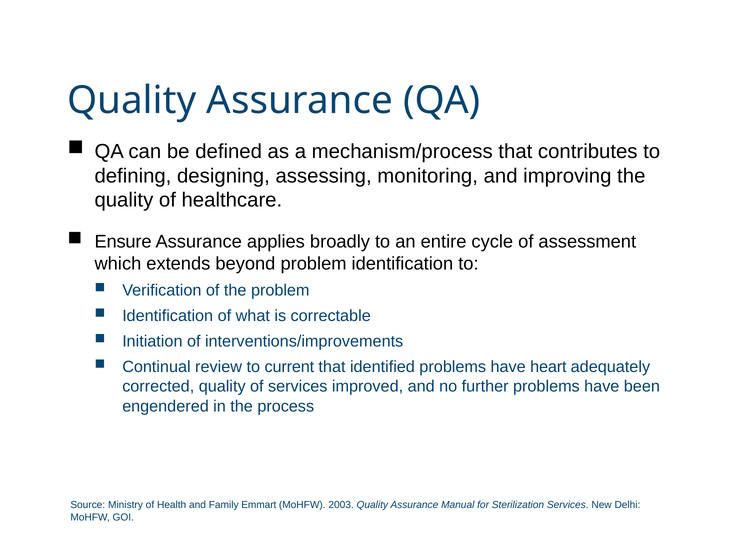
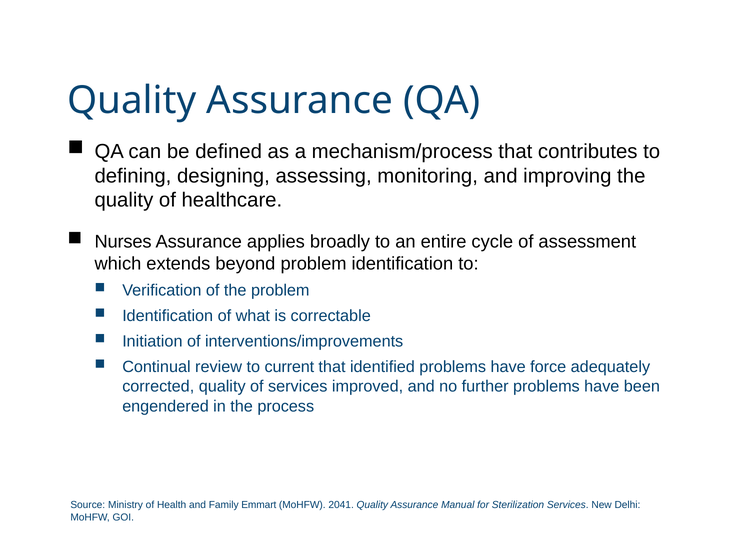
Ensure: Ensure -> Nurses (123, 242)
heart: heart -> force (548, 367)
2003: 2003 -> 2041 (341, 505)
